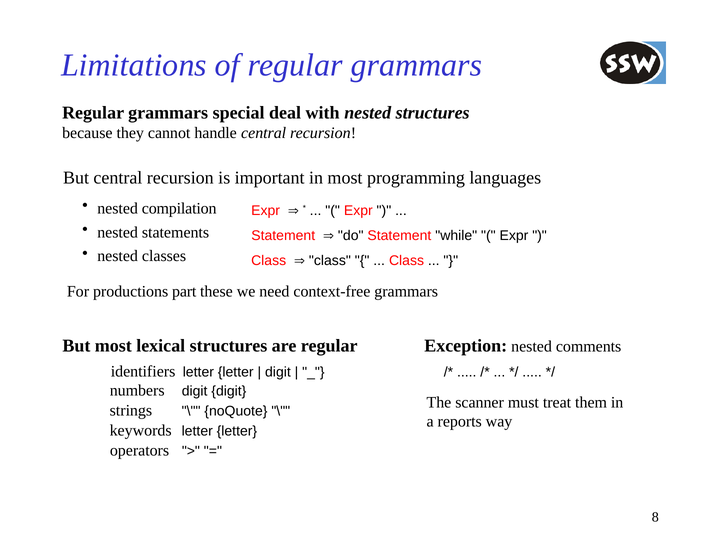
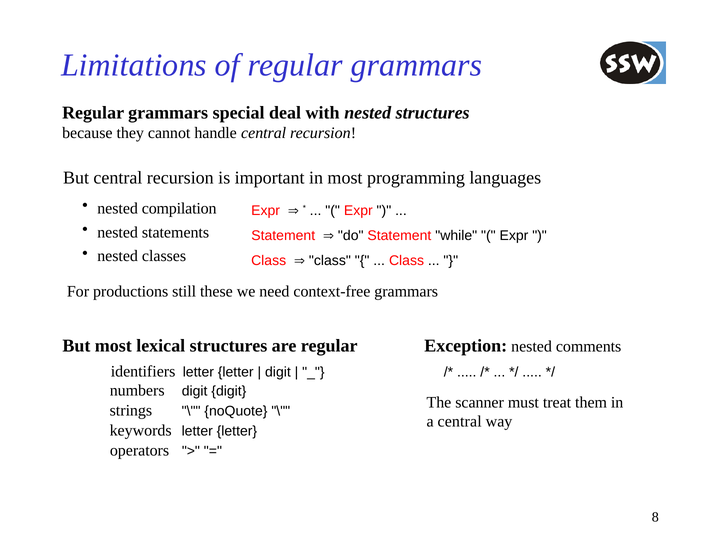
part: part -> still (184, 291)
a reports: reports -> central (460, 421)
